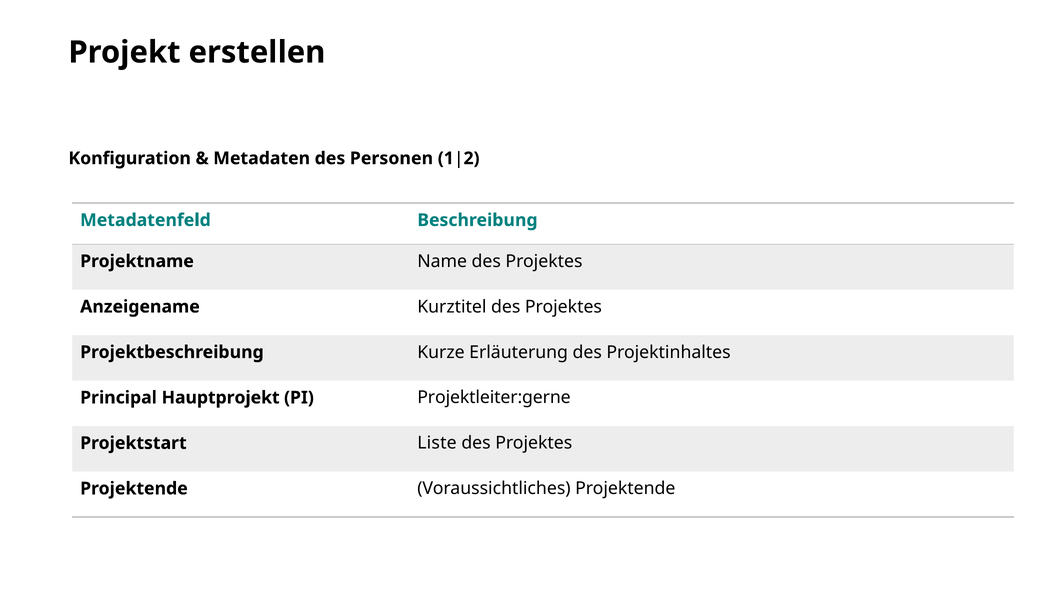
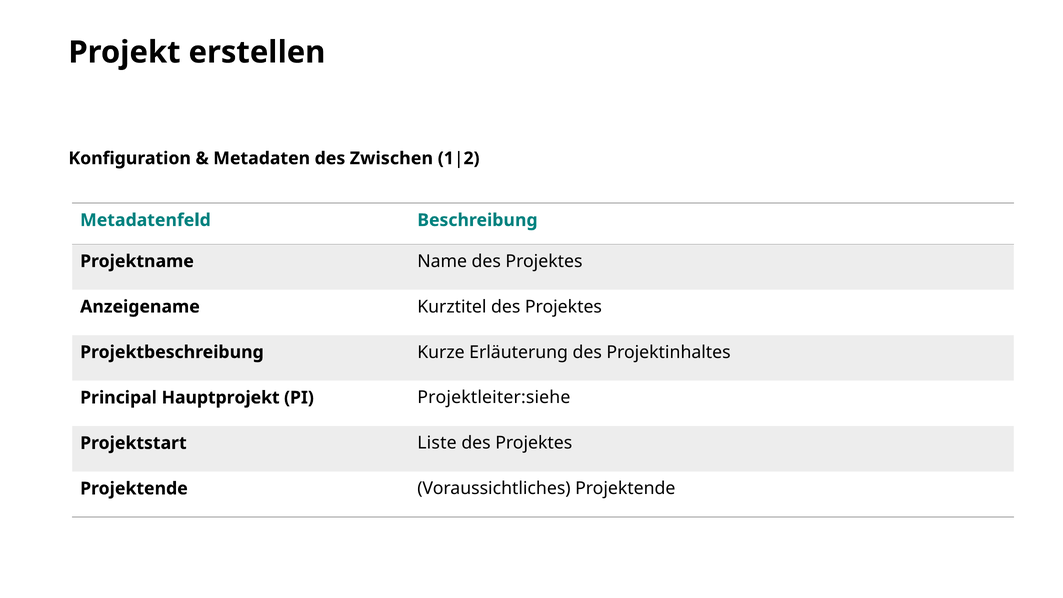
Personen: Personen -> Zwischen (391, 158)
Projektleiter:gerne: Projektleiter:gerne -> Projektleiter:siehe (494, 398)
